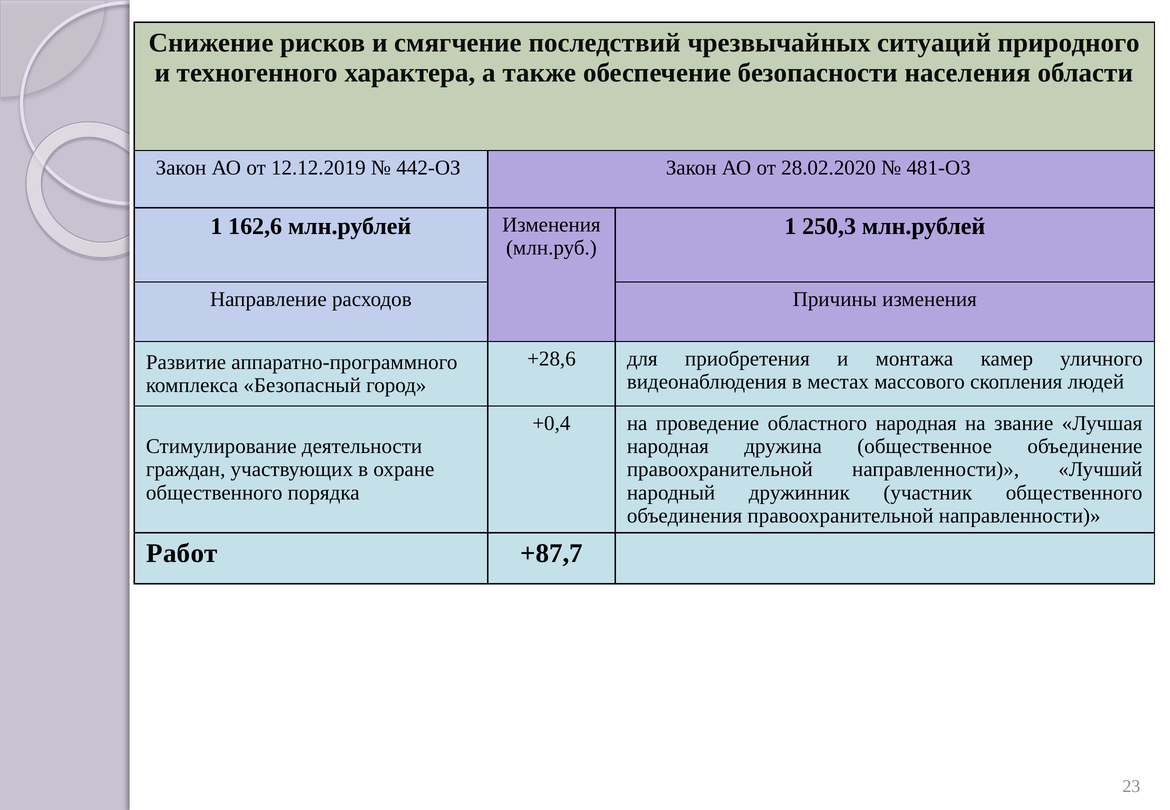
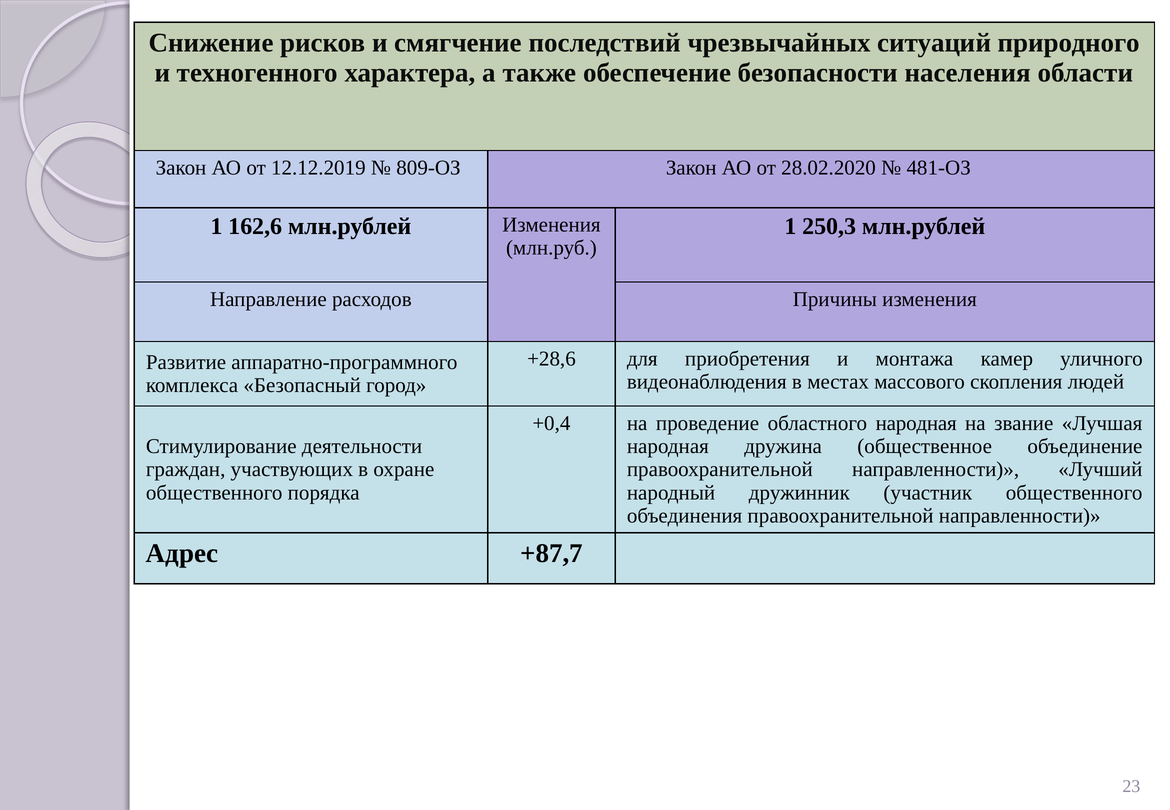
442-ОЗ: 442-ОЗ -> 809-ОЗ (428, 168)
Работ: Работ -> Адрес (182, 553)
